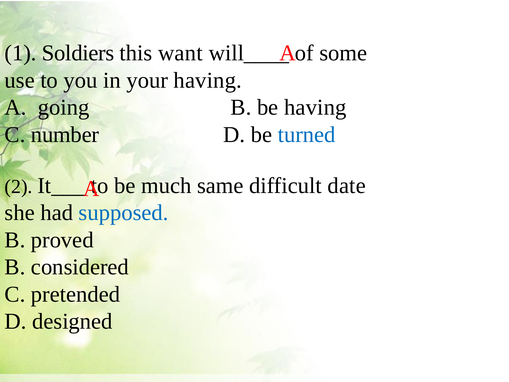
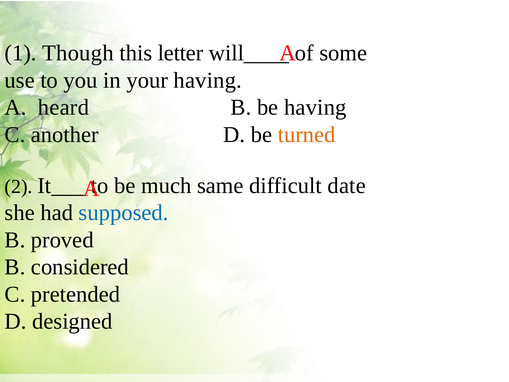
Soldiers: Soldiers -> Though (78, 53)
want: want -> letter (181, 53)
going: going -> heard (63, 107)
number: number -> another (65, 135)
turned colour: blue -> orange (307, 135)
